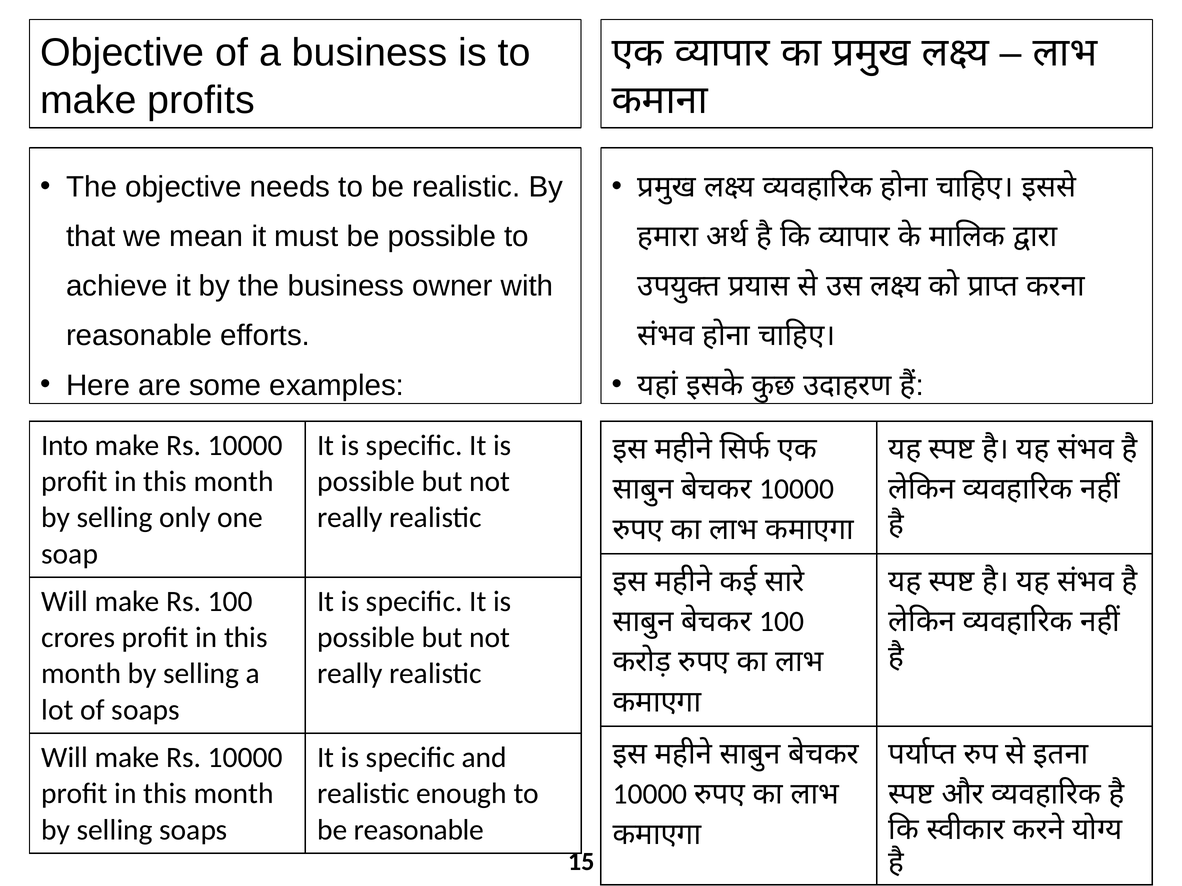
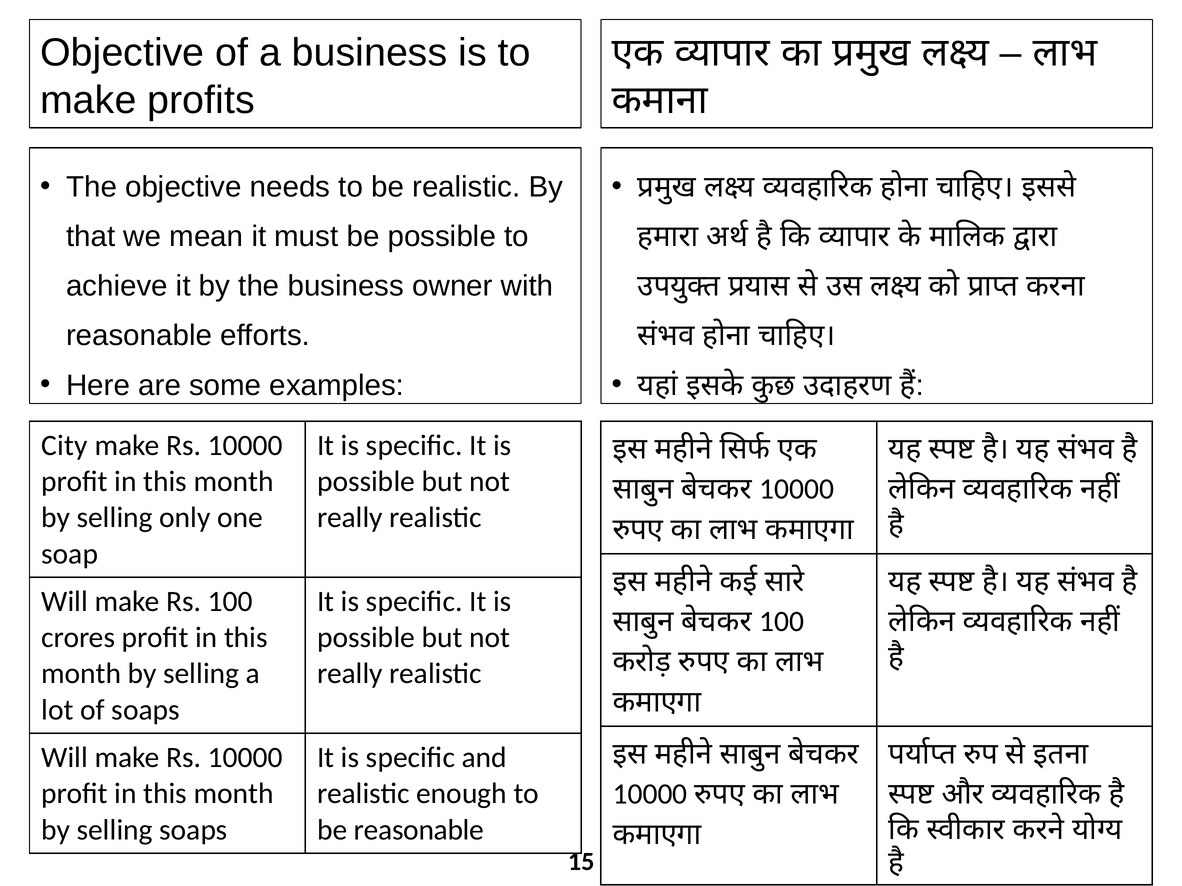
Into: Into -> City (65, 446)
